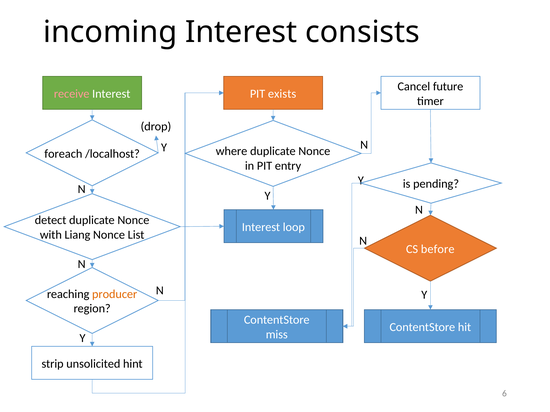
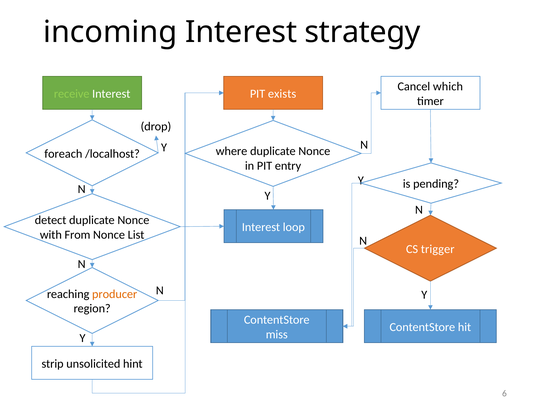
consists: consists -> strategy (363, 32)
future: future -> which (448, 86)
receive colour: pink -> light green (72, 94)
Liang: Liang -> From (77, 235)
before: before -> trigger (438, 249)
